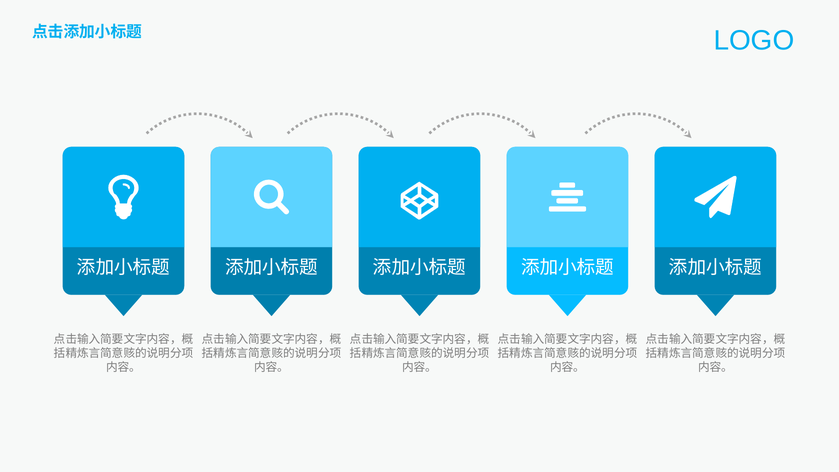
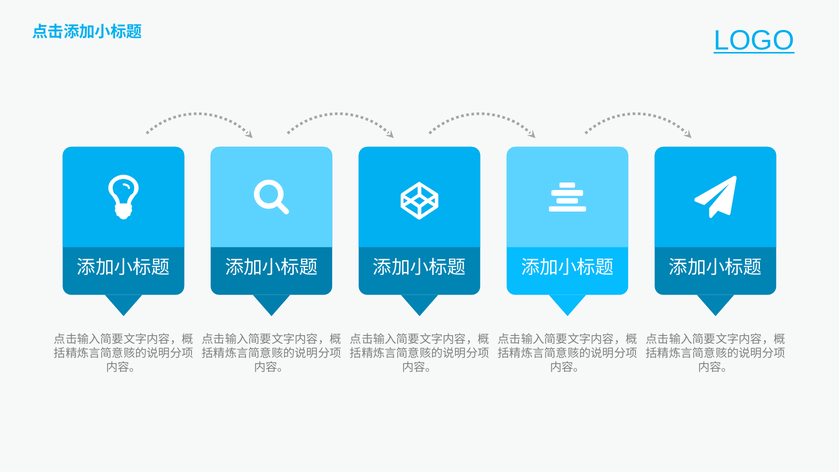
LOGO underline: none -> present (754, 41)
